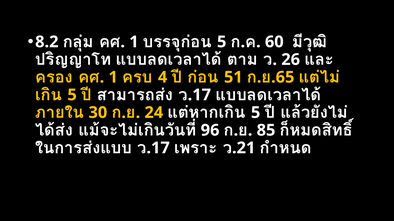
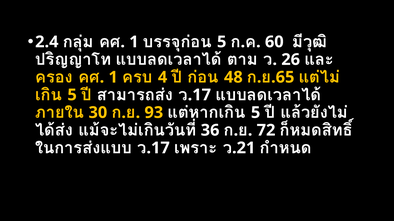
8.2: 8.2 -> 2.4 (47, 42)
51: 51 -> 48 (233, 77)
24: 24 -> 93 (154, 113)
96: 96 -> 36 (210, 131)
85: 85 -> 72 (266, 131)
